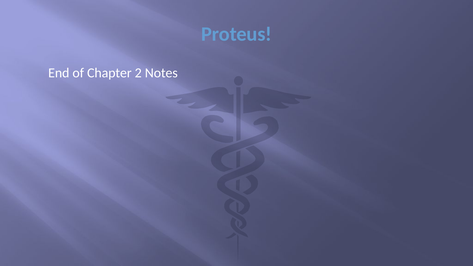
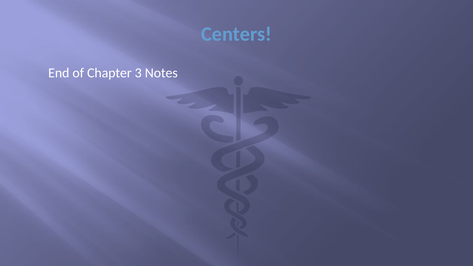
Proteus: Proteus -> Centers (237, 34)
2: 2 -> 3 (138, 73)
